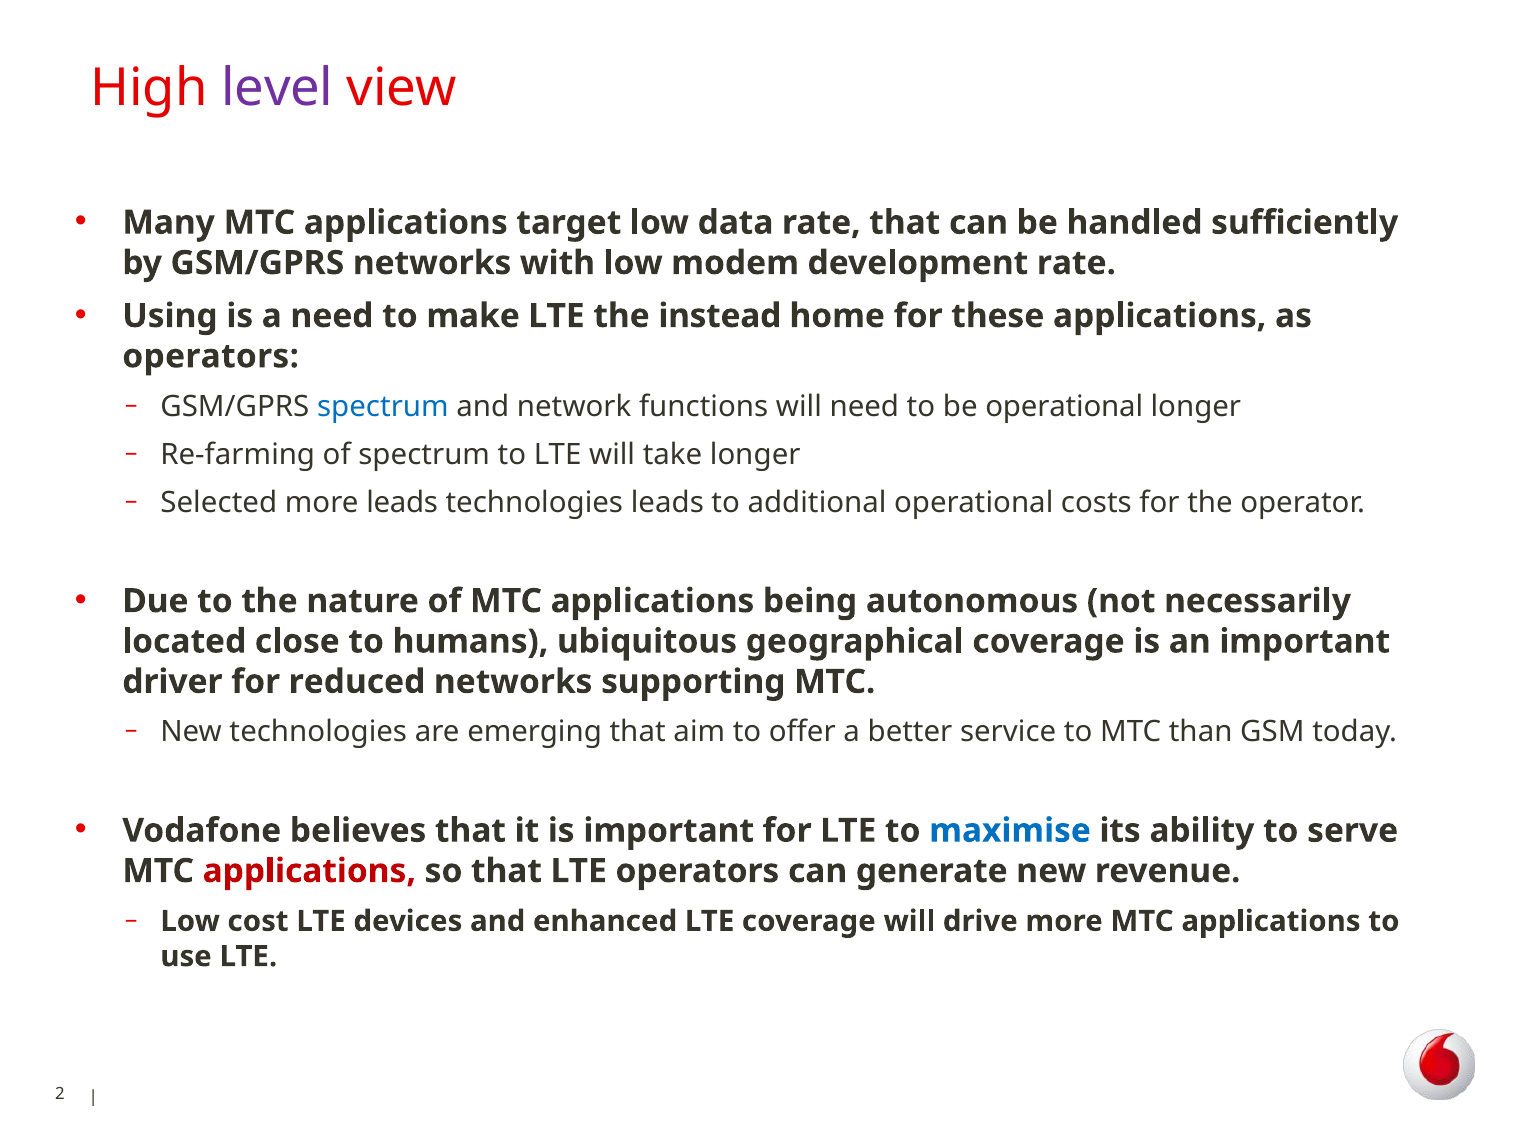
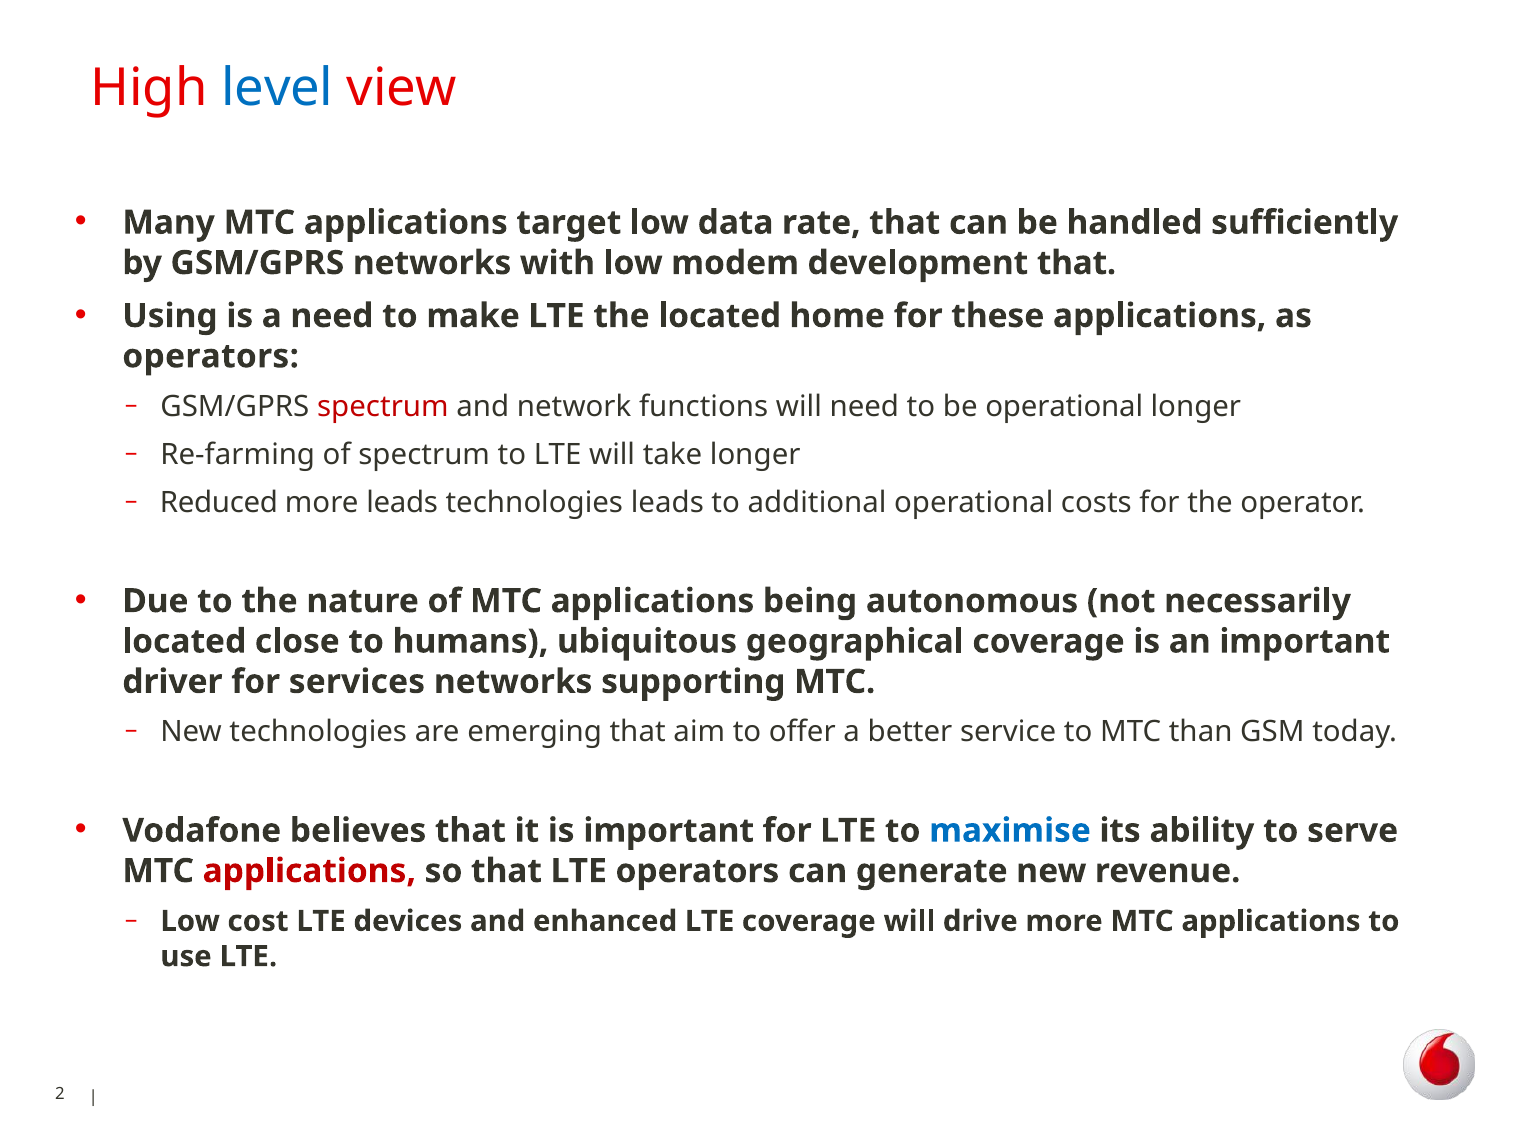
level colour: purple -> blue (277, 88)
development rate: rate -> that (1077, 263)
the instead: instead -> located (720, 316)
spectrum colour: blue -> red (383, 406)
Selected: Selected -> Reduced (219, 502)
reduced: reduced -> services (357, 682)
